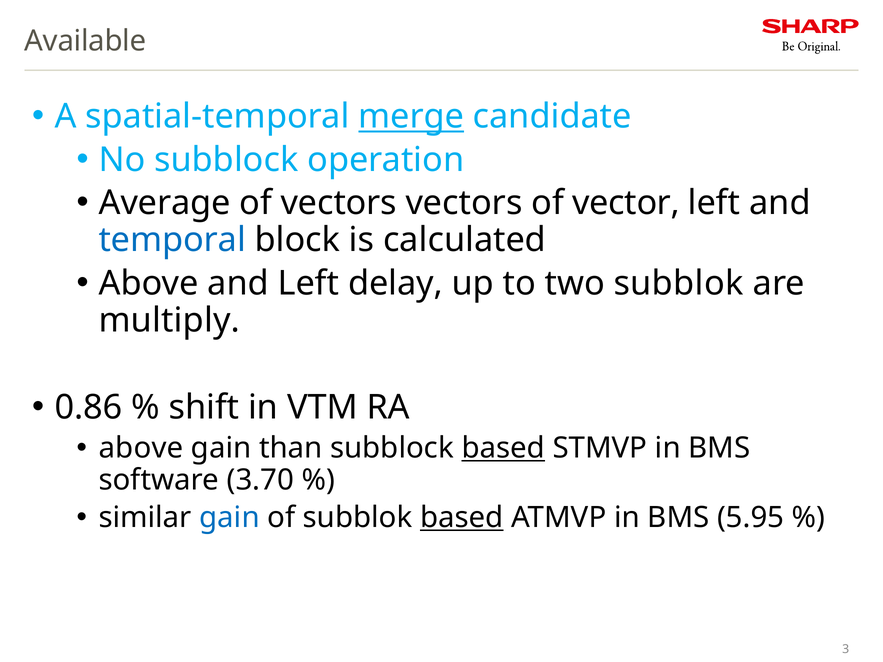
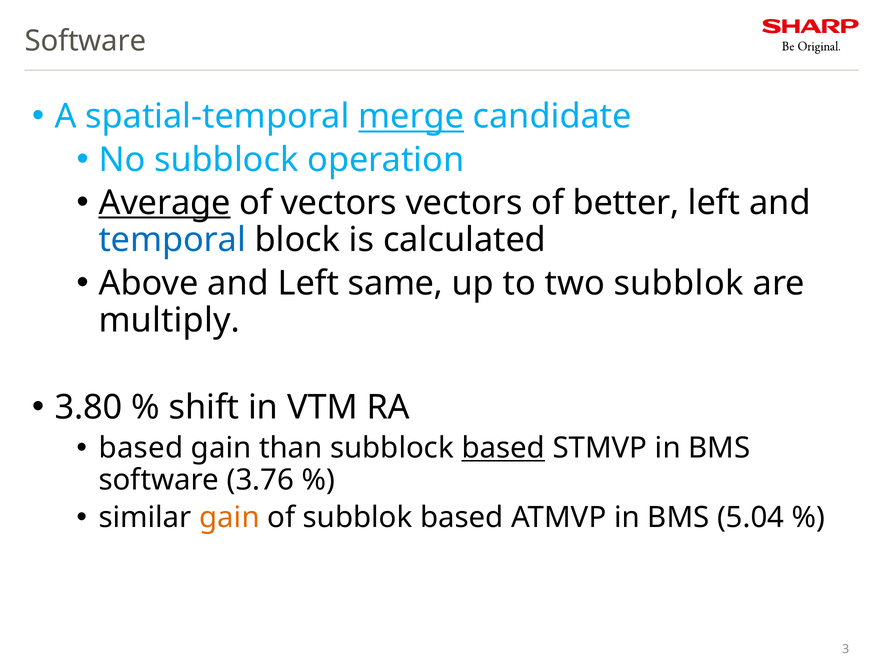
Available: Available -> Software (85, 41)
Average underline: none -> present (165, 203)
vector: vector -> better (626, 203)
delay: delay -> same (396, 283)
0.86: 0.86 -> 3.80 (89, 408)
above: above -> based (141, 448)
3.70: 3.70 -> 3.76 (260, 480)
gain colour: blue -> orange (230, 518)
based underline: present -> none (462, 518)
5.95: 5.95 -> 5.04 (751, 518)
